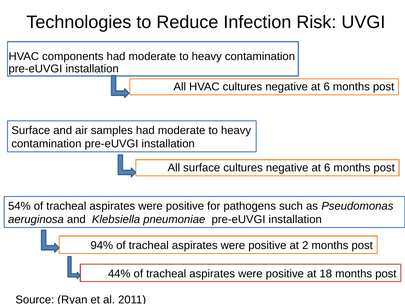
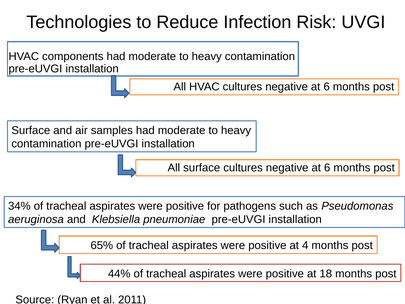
54%: 54% -> 34% (19, 206)
94%: 94% -> 65% (102, 245)
2: 2 -> 4 (305, 245)
